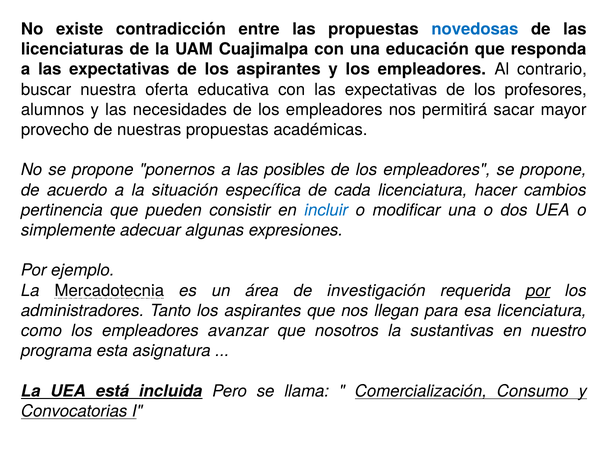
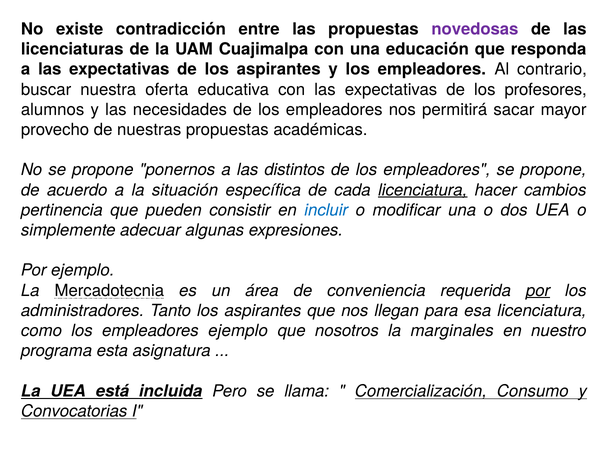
novedosas colour: blue -> purple (475, 29)
posibles: posibles -> distintos (295, 170)
licenciatura underline: none -> present (423, 190)
investigación: investigación -> conveniencia (376, 291)
empleadores avanzar: avanzar -> ejemplo (238, 331)
sustantivas: sustantivas -> marginales (452, 331)
